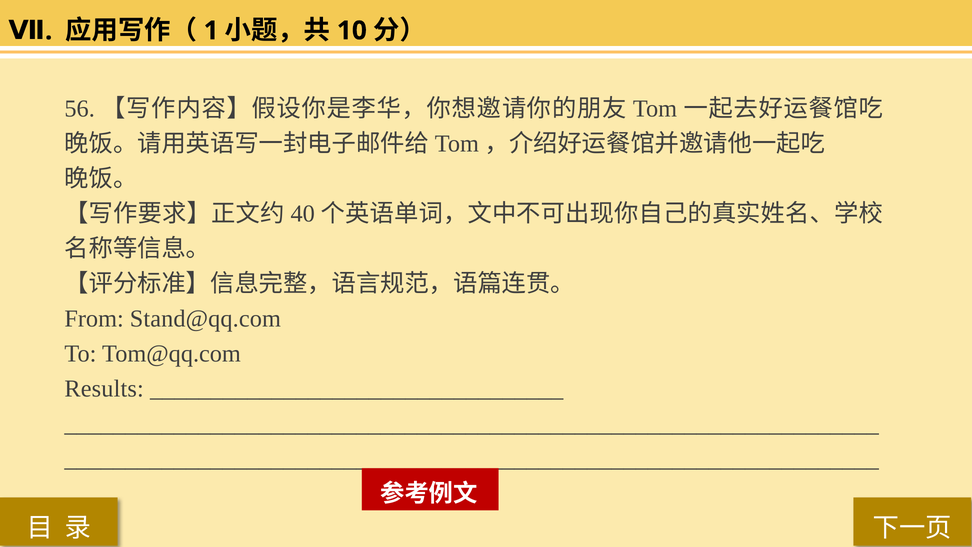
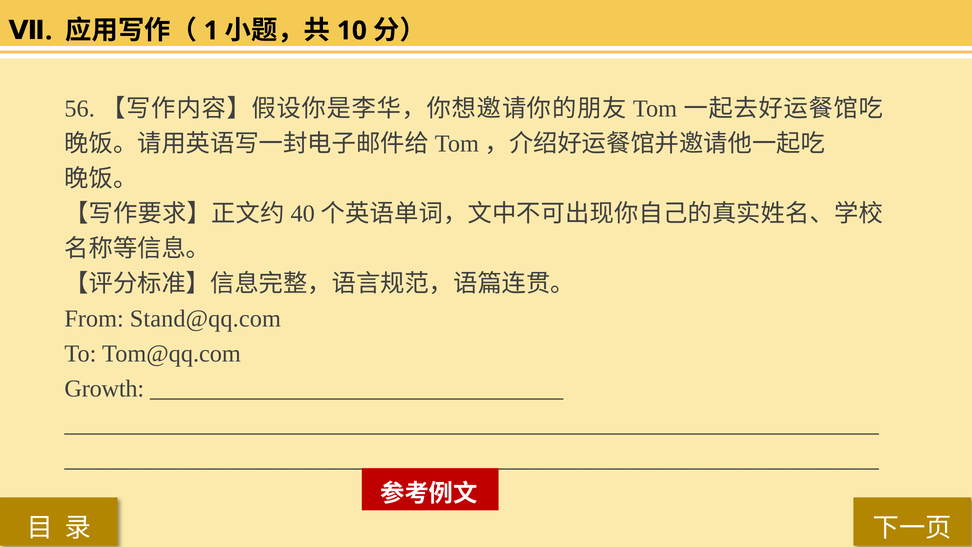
Results: Results -> Growth (104, 389)
